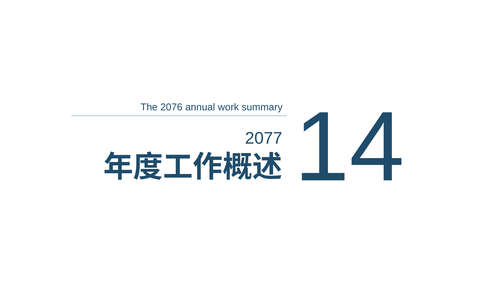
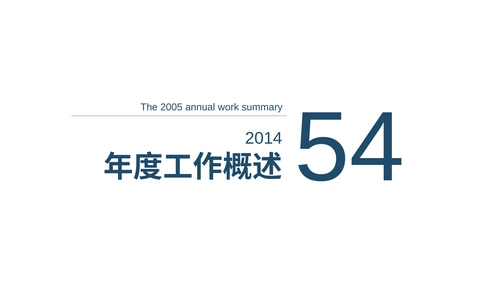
2076: 2076 -> 2005 (171, 107)
14: 14 -> 54 (349, 148)
2077: 2077 -> 2014 (264, 138)
